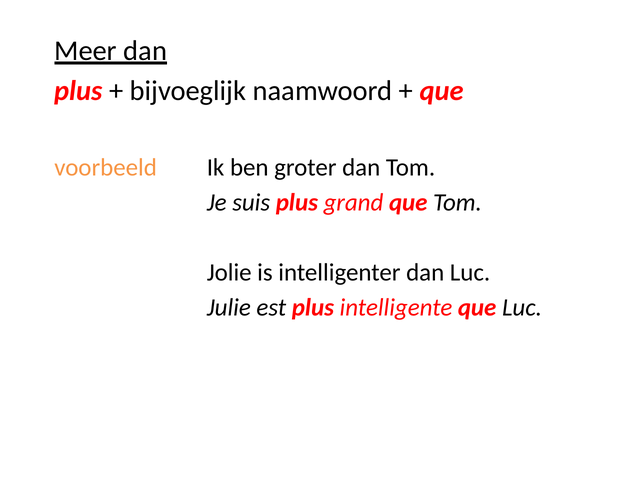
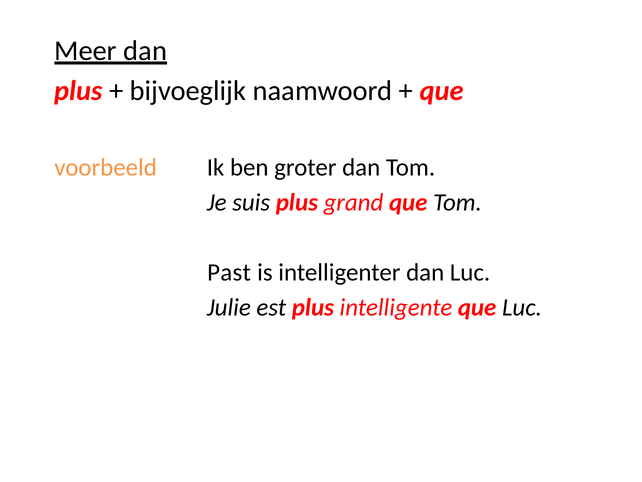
Jolie: Jolie -> Past (229, 272)
